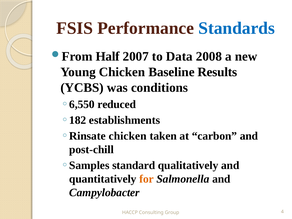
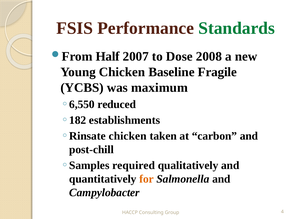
Standards colour: blue -> green (237, 28)
Data: Data -> Dose (179, 56)
Results: Results -> Fragile (217, 72)
conditions: conditions -> maximum (159, 88)
standard: standard -> required (134, 165)
